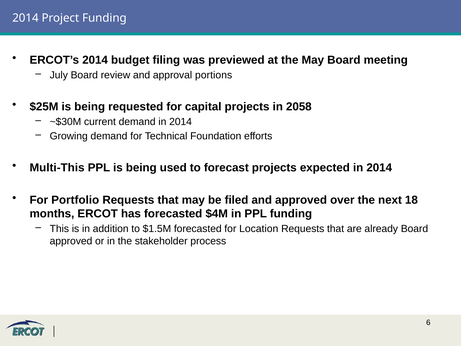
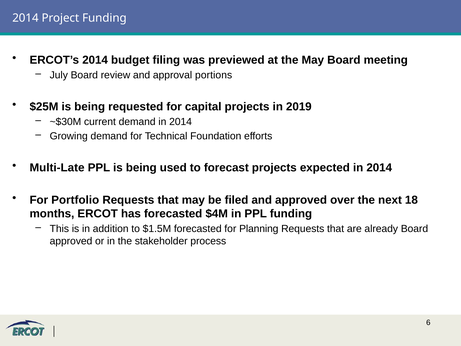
2058: 2058 -> 2019 (299, 107)
Multi-This: Multi-This -> Multi-Late (57, 168)
Location: Location -> Planning (259, 229)
